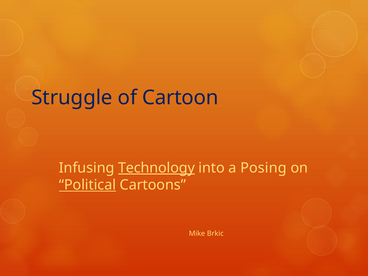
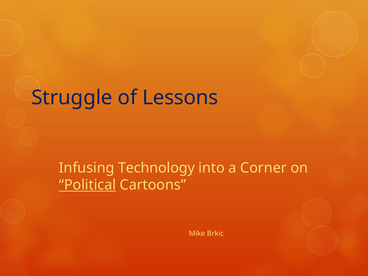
Cartoon: Cartoon -> Lessons (180, 98)
Technology underline: present -> none (156, 168)
Posing: Posing -> Corner (264, 168)
